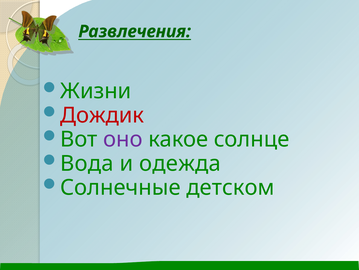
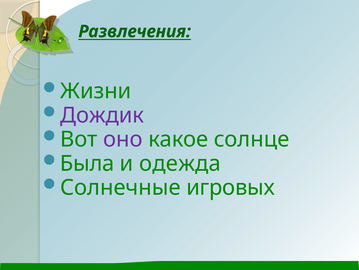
Дождик colour: red -> purple (102, 115)
Вода: Вода -> Была (87, 163)
детском: детском -> игровых (231, 187)
